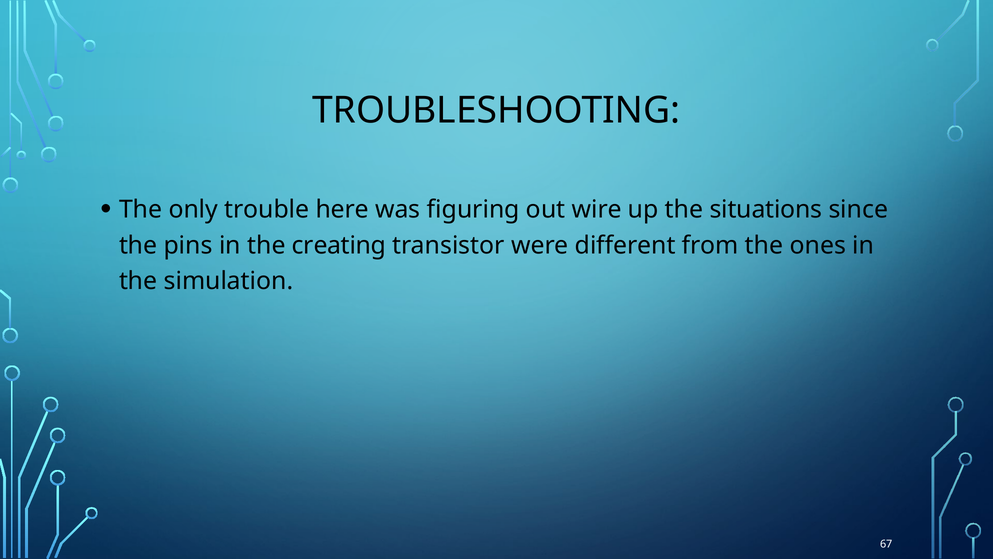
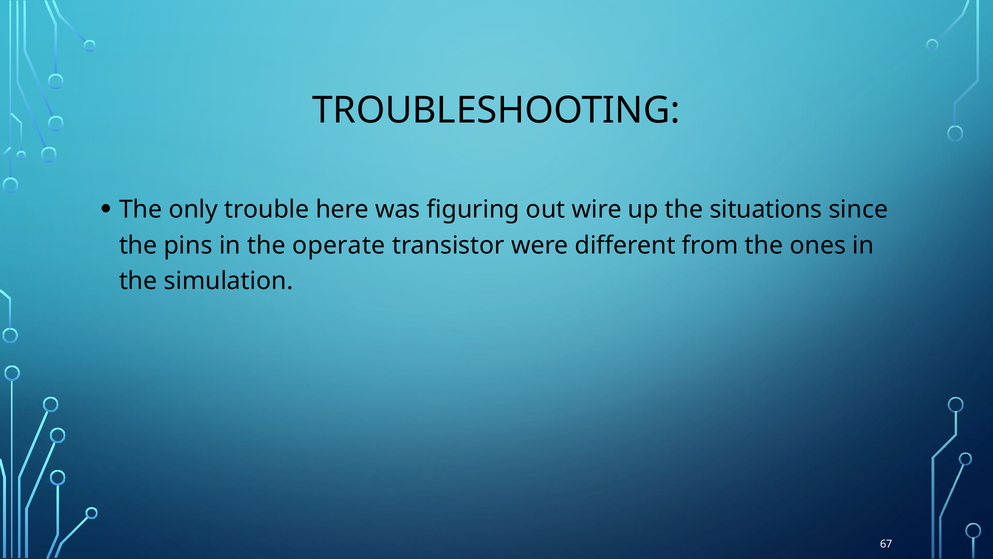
creating: creating -> operate (339, 245)
